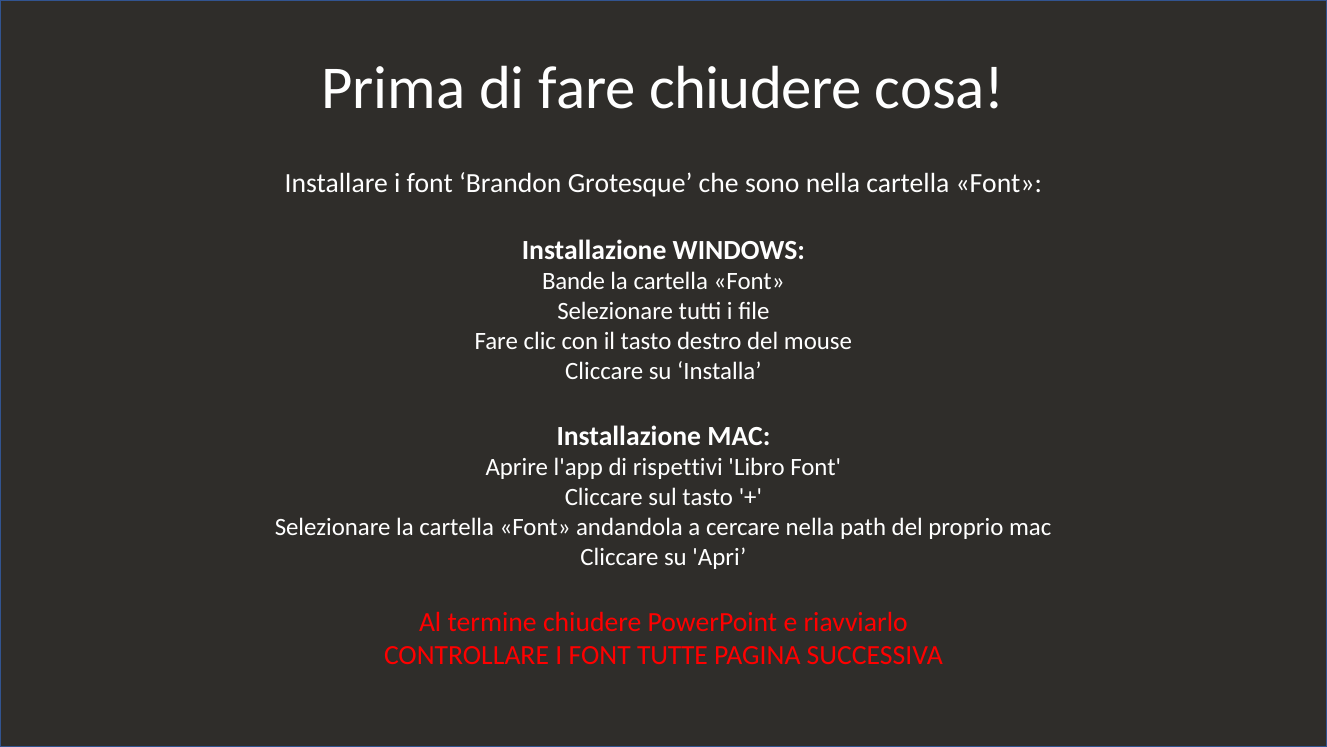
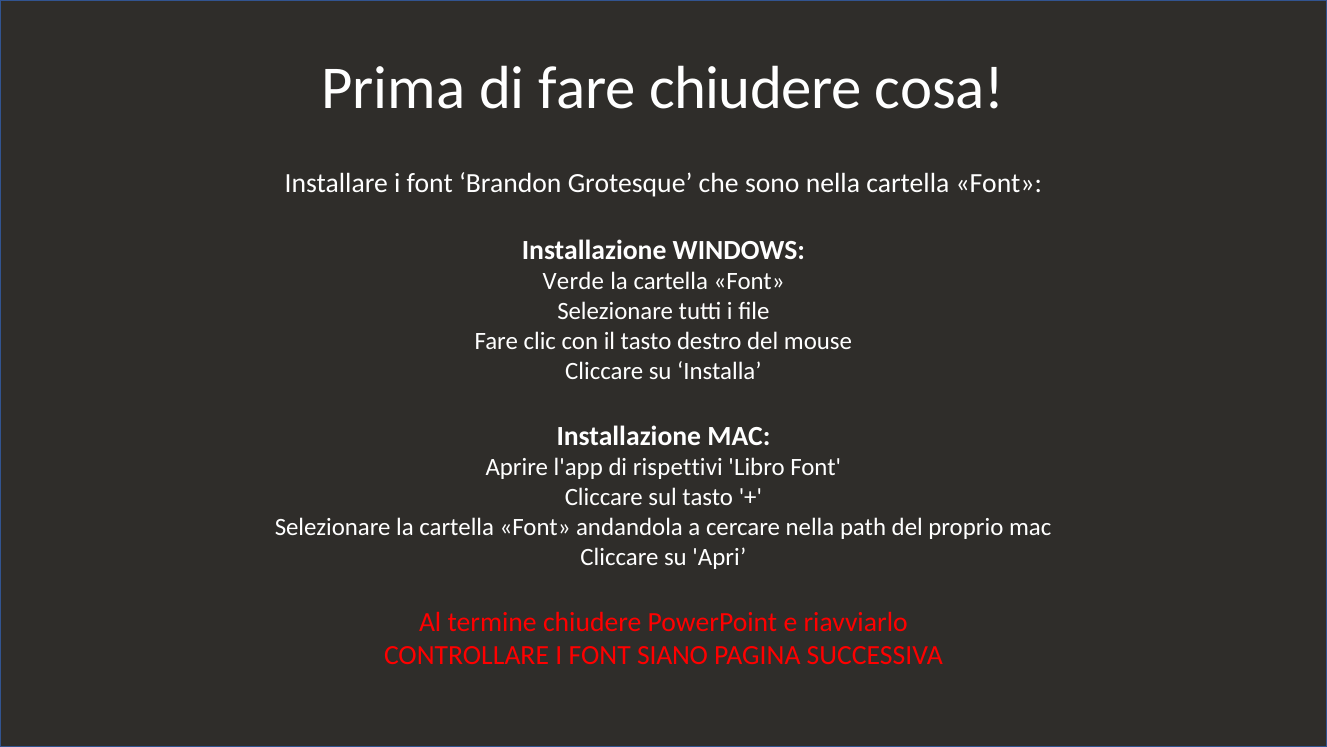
Bande: Bande -> Verde (573, 281)
TUTTE: TUTTE -> SIANO (673, 655)
